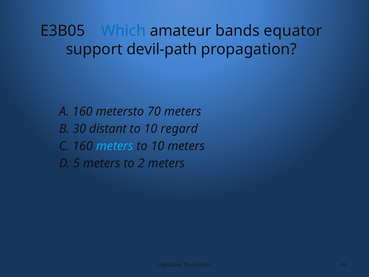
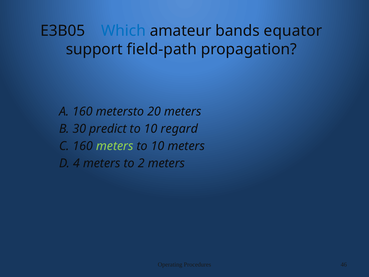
devil-path: devil-path -> field-path (162, 49)
70: 70 -> 20 (154, 112)
distant: distant -> predict (108, 129)
meters colour: light blue -> light green (115, 146)
5: 5 -> 4 (76, 163)
